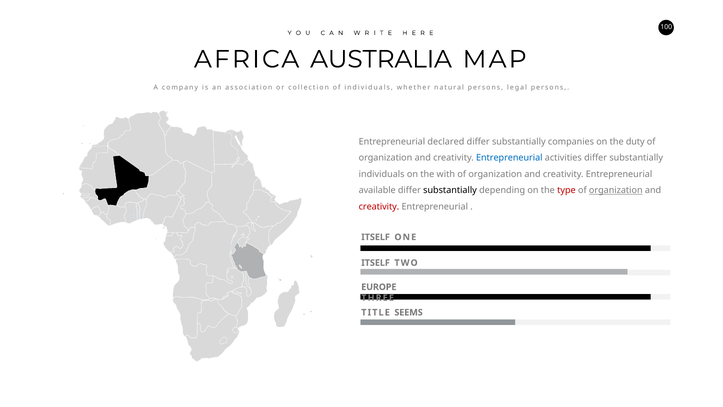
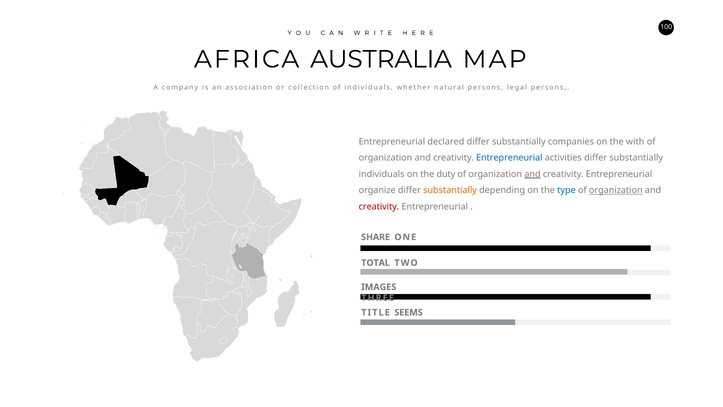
duty: duty -> with (635, 141)
with: with -> duty (446, 174)
and underline: none -> present (532, 174)
available: available -> organize (377, 190)
substantially colour: black -> orange (450, 190)
type colour: red -> blue (566, 190)
ITSELF: ITSELF -> SHARE (376, 237)
ITSELF: ITSELF -> TOTAL (376, 263)
EUROPE: EUROPE -> IMAGES (379, 287)
